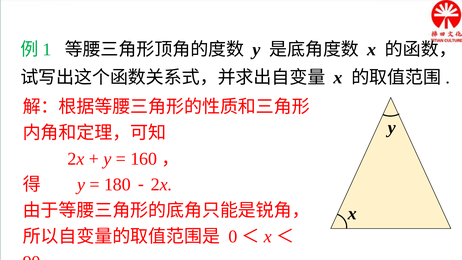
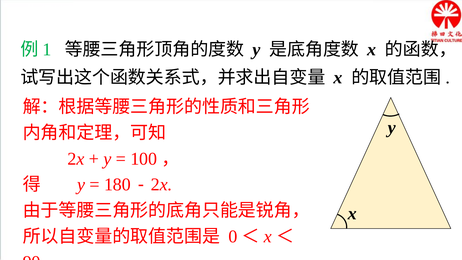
160: 160 -> 100 (144, 159)
